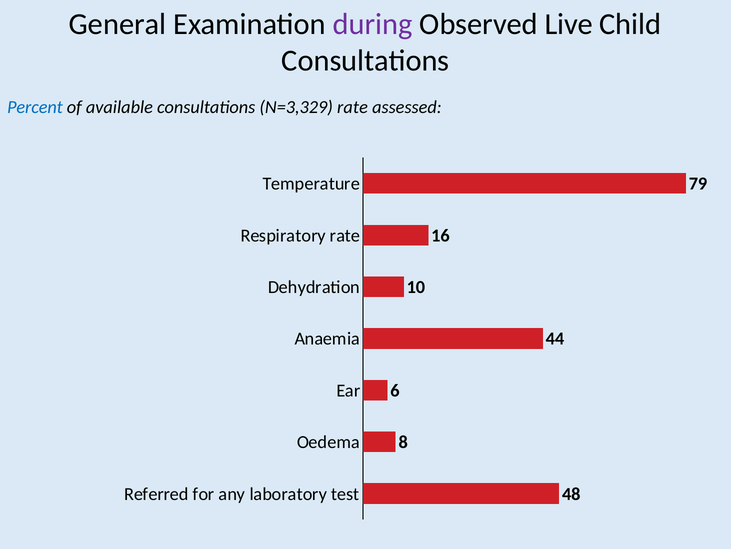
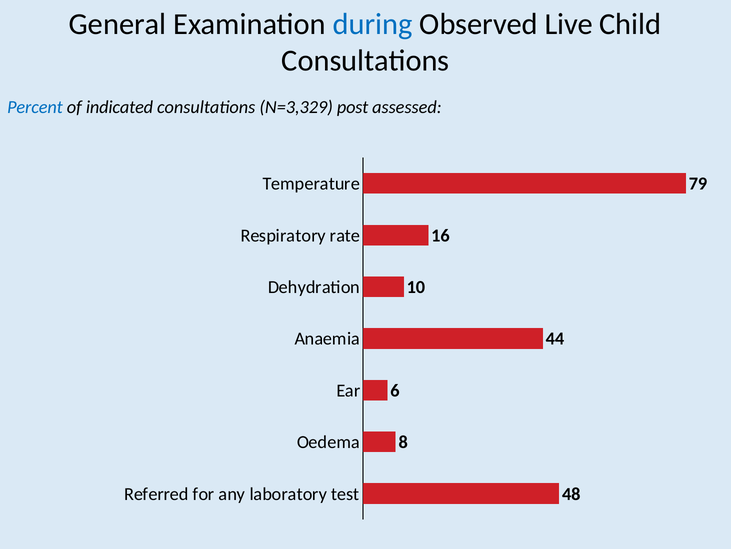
during colour: purple -> blue (373, 24)
available: available -> indicated (119, 107)
N=3,329 rate: rate -> post (353, 107)
